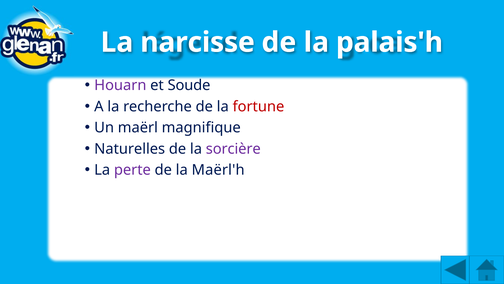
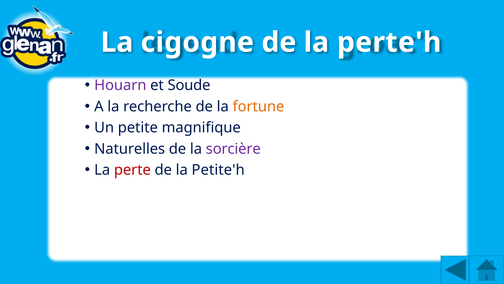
narcisse: narcisse -> cigogne (197, 42)
palais'h: palais'h -> perte'h (389, 42)
fortune colour: red -> orange (258, 106)
maërl: maërl -> petite (138, 127)
perte colour: purple -> red (132, 170)
Maërl'h: Maërl'h -> Petite'h (218, 170)
